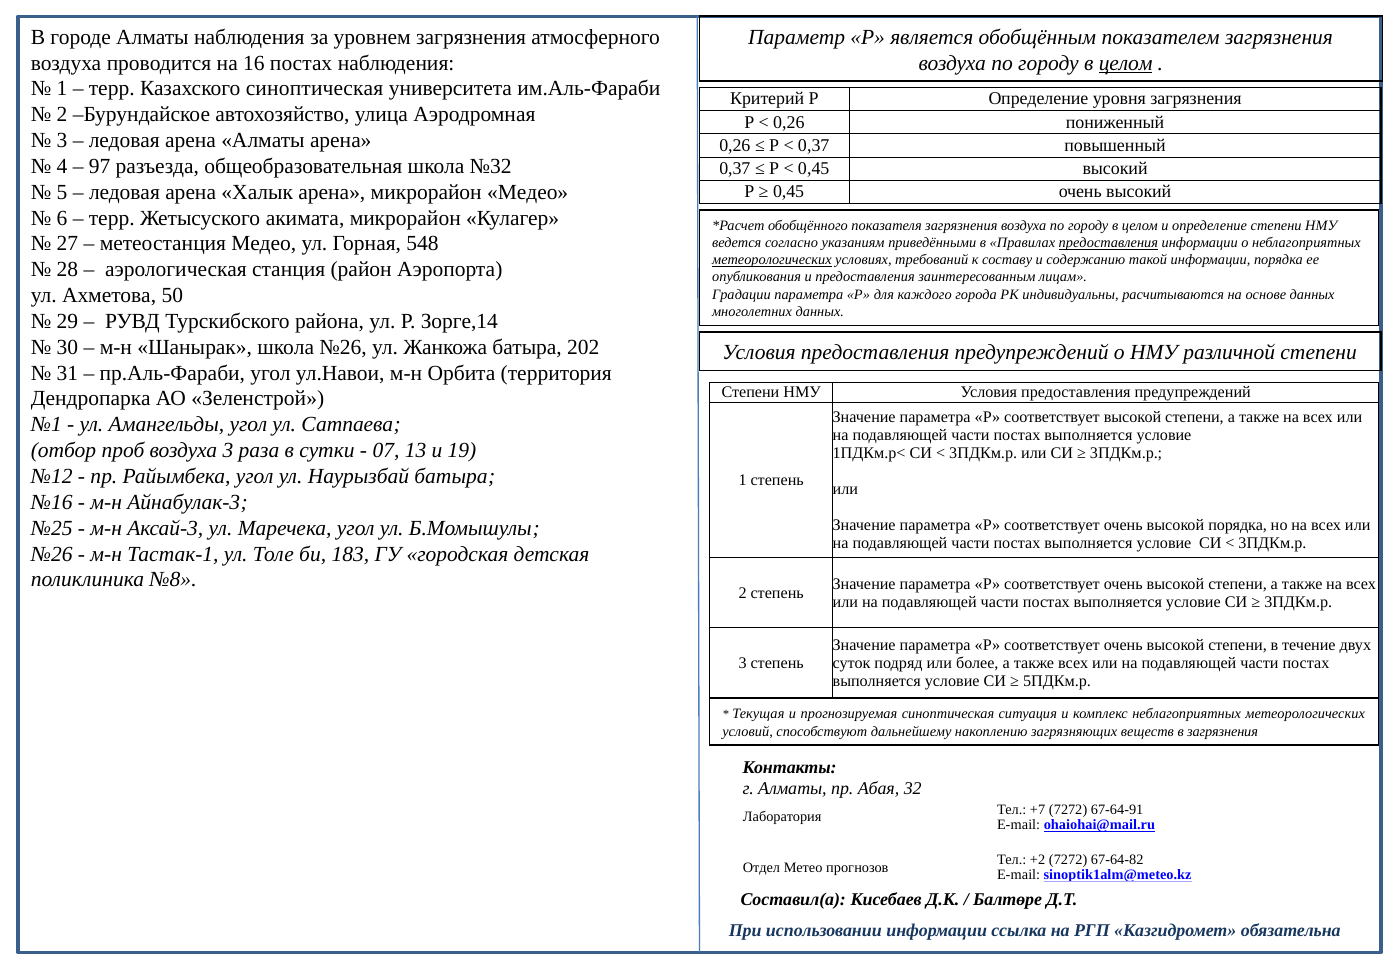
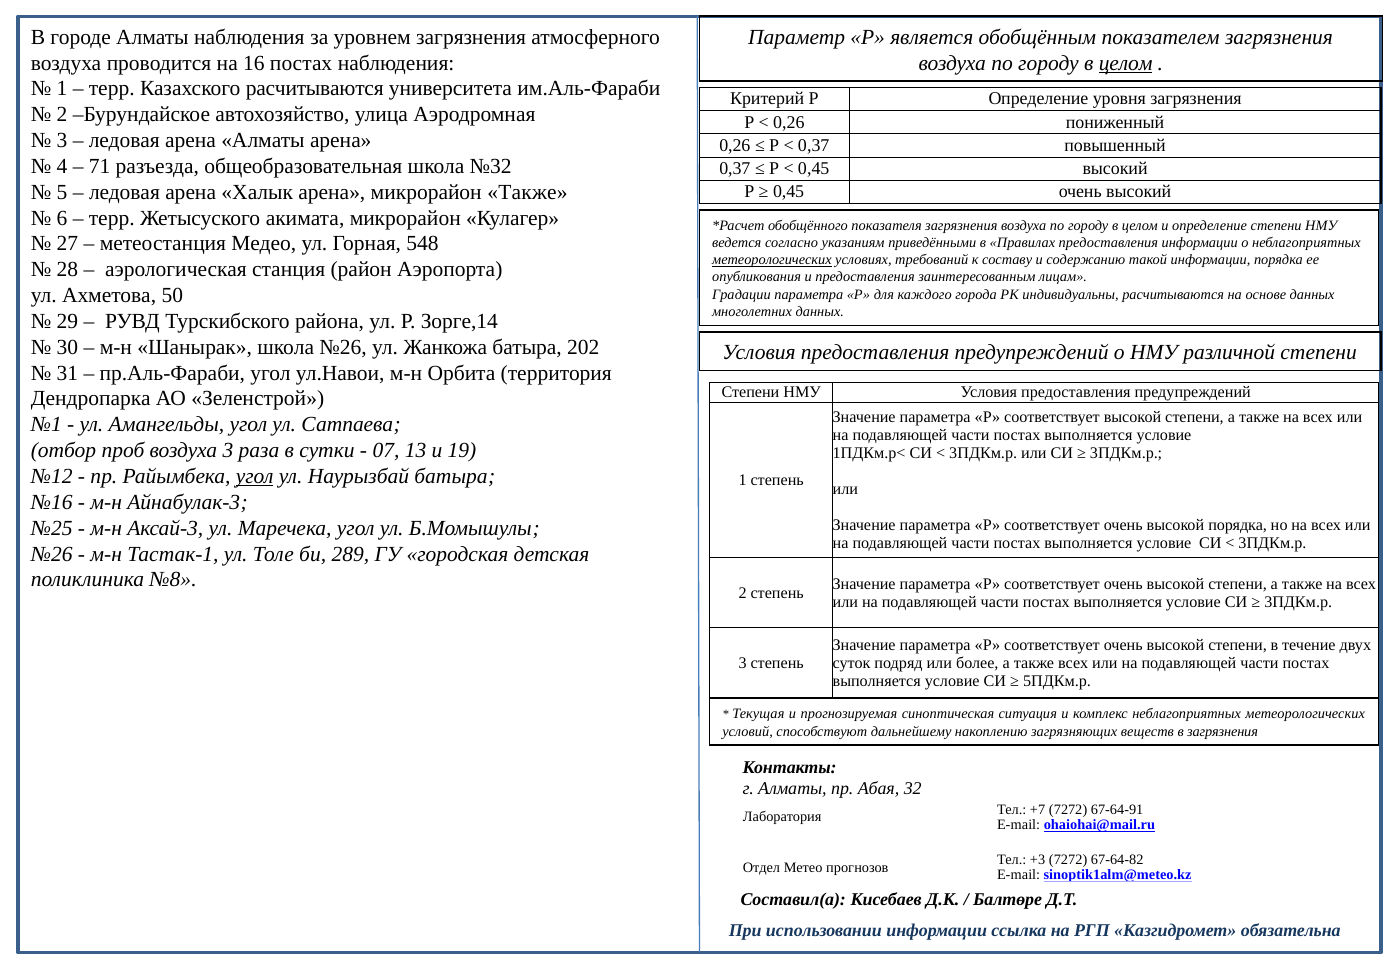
Казахского синоптическая: синоптическая -> расчитываются (315, 89)
97: 97 -> 71 (100, 166)
микрорайон Медео: Медео -> Также (528, 192)
предоставления underline: present -> none (1108, 243)
угол underline: none -> present (255, 476)
183: 183 -> 289 (350, 554)
+2: +2 -> +3 (1038, 859)
